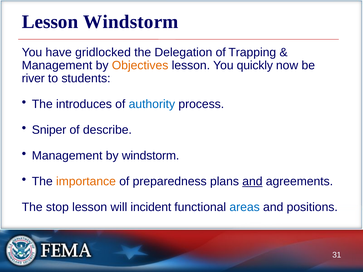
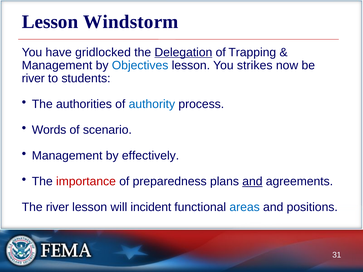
Delegation underline: none -> present (183, 52)
Objectives colour: orange -> blue (140, 65)
quickly: quickly -> strikes (255, 65)
introduces: introduces -> authorities (84, 104)
Sniper: Sniper -> Words (49, 130)
describe: describe -> scenario (107, 130)
by windstorm: windstorm -> effectively (151, 156)
importance colour: orange -> red (86, 182)
The stop: stop -> river (57, 207)
